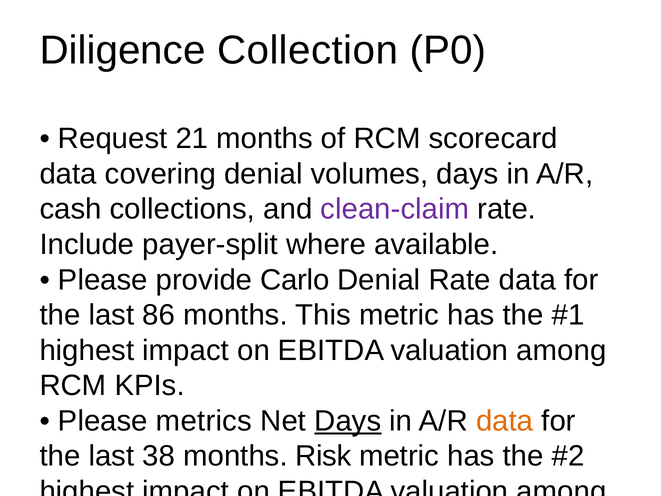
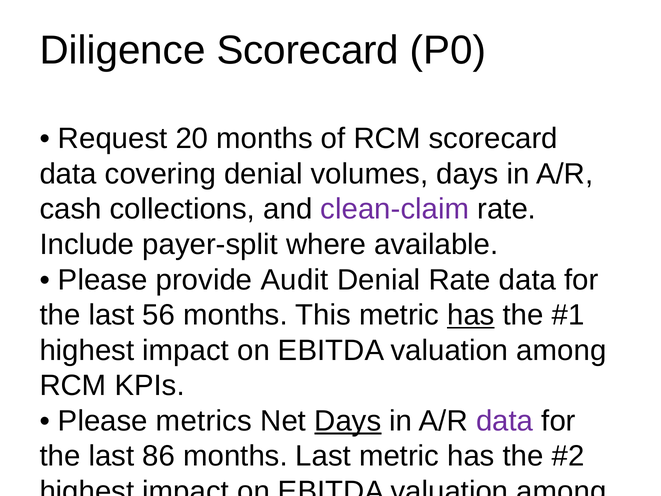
Diligence Collection: Collection -> Scorecard (308, 50)
21: 21 -> 20 (192, 139)
Carlo: Carlo -> Audit (295, 280)
86: 86 -> 56 (159, 315)
has underline: none -> present (471, 315)
data colour: orange -> purple (505, 421)
38: 38 -> 86 (159, 456)
months Risk: Risk -> Last (323, 456)
